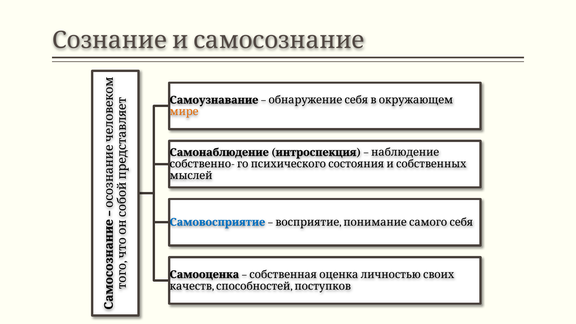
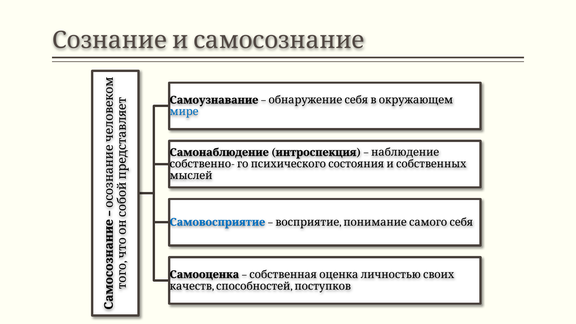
мире colour: orange -> blue (184, 112)
